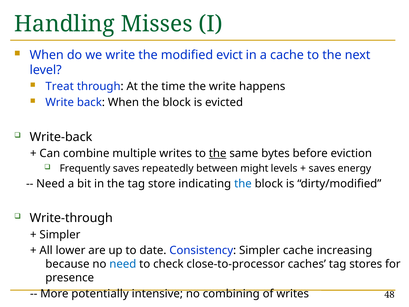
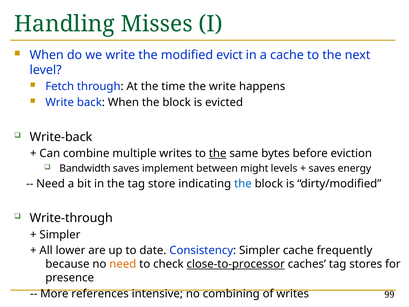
Treat: Treat -> Fetch (60, 87)
Frequently: Frequently -> Bandwidth (85, 168)
repeatedly: repeatedly -> implement (168, 168)
increasing: increasing -> frequently (344, 250)
need colour: blue -> orange (123, 264)
close-to-processor underline: none -> present (236, 264)
potentially: potentially -> references (100, 293)
48: 48 -> 99 (389, 295)
